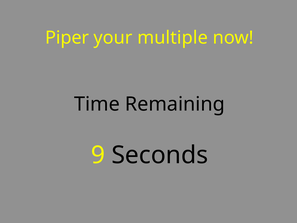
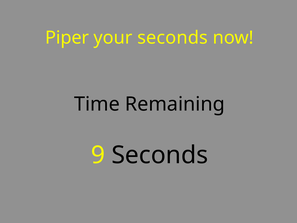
your multiple: multiple -> seconds (173, 38)
